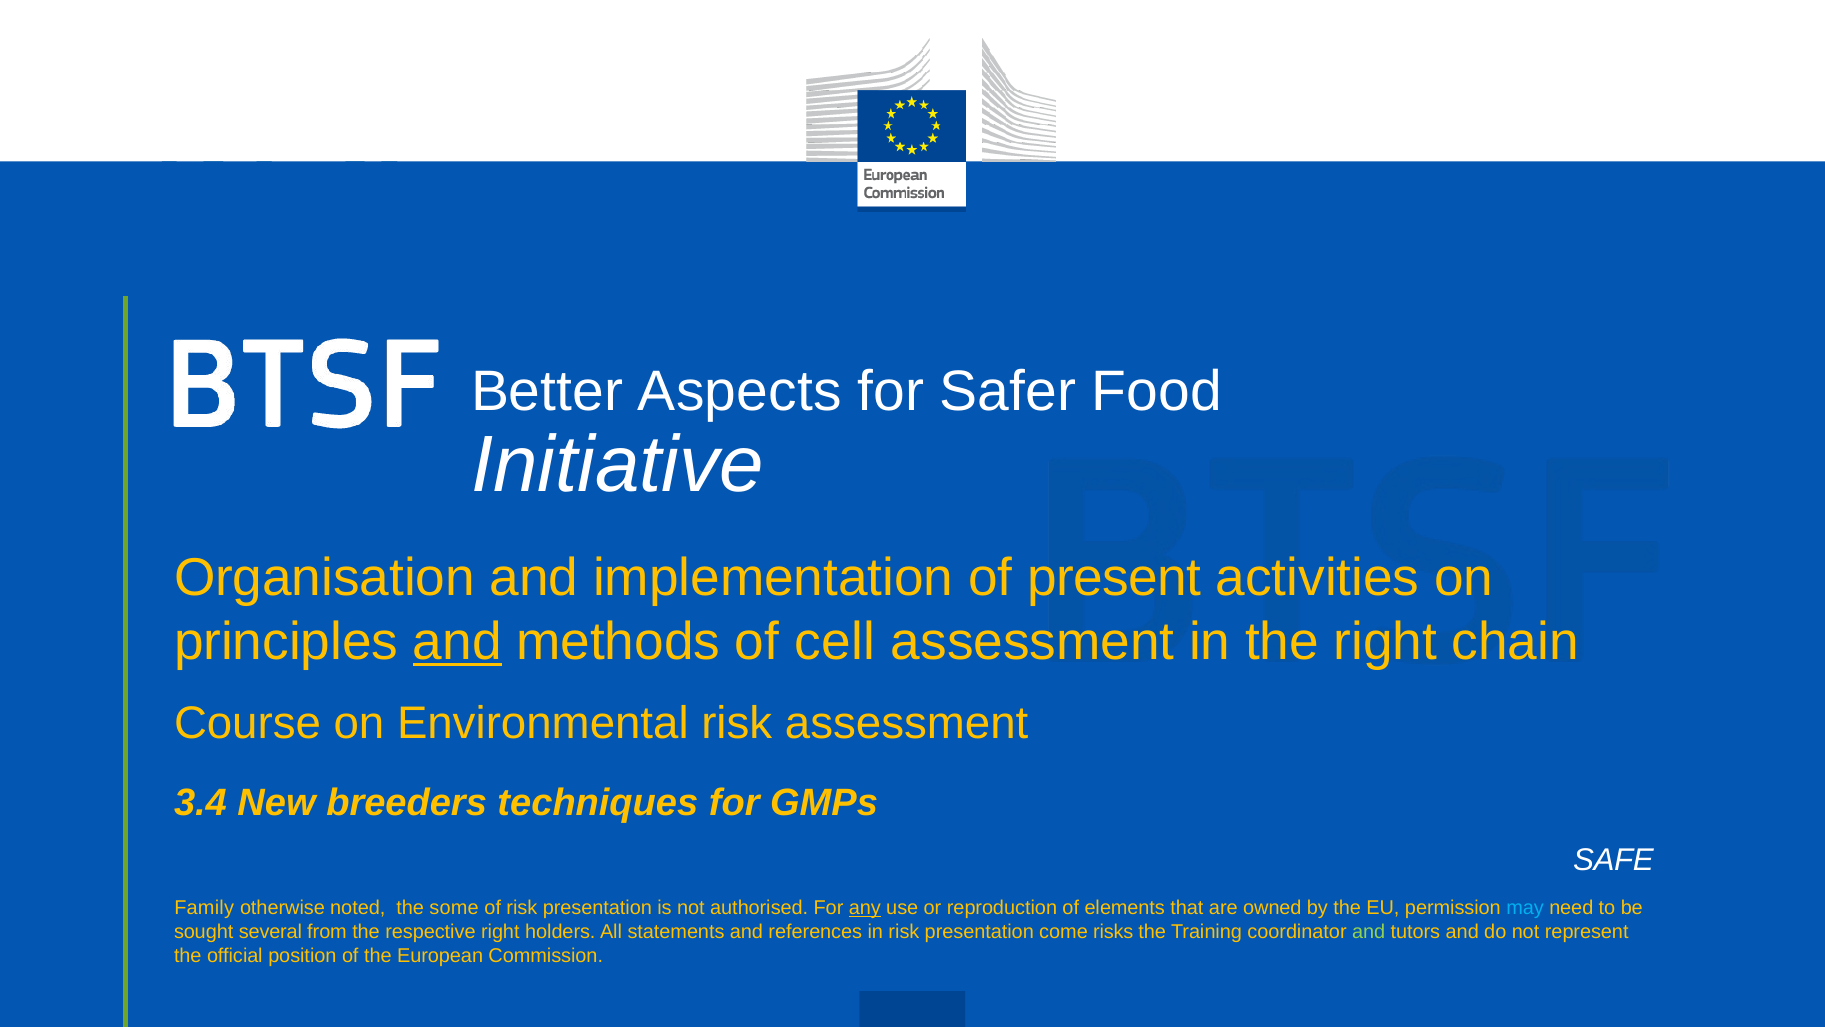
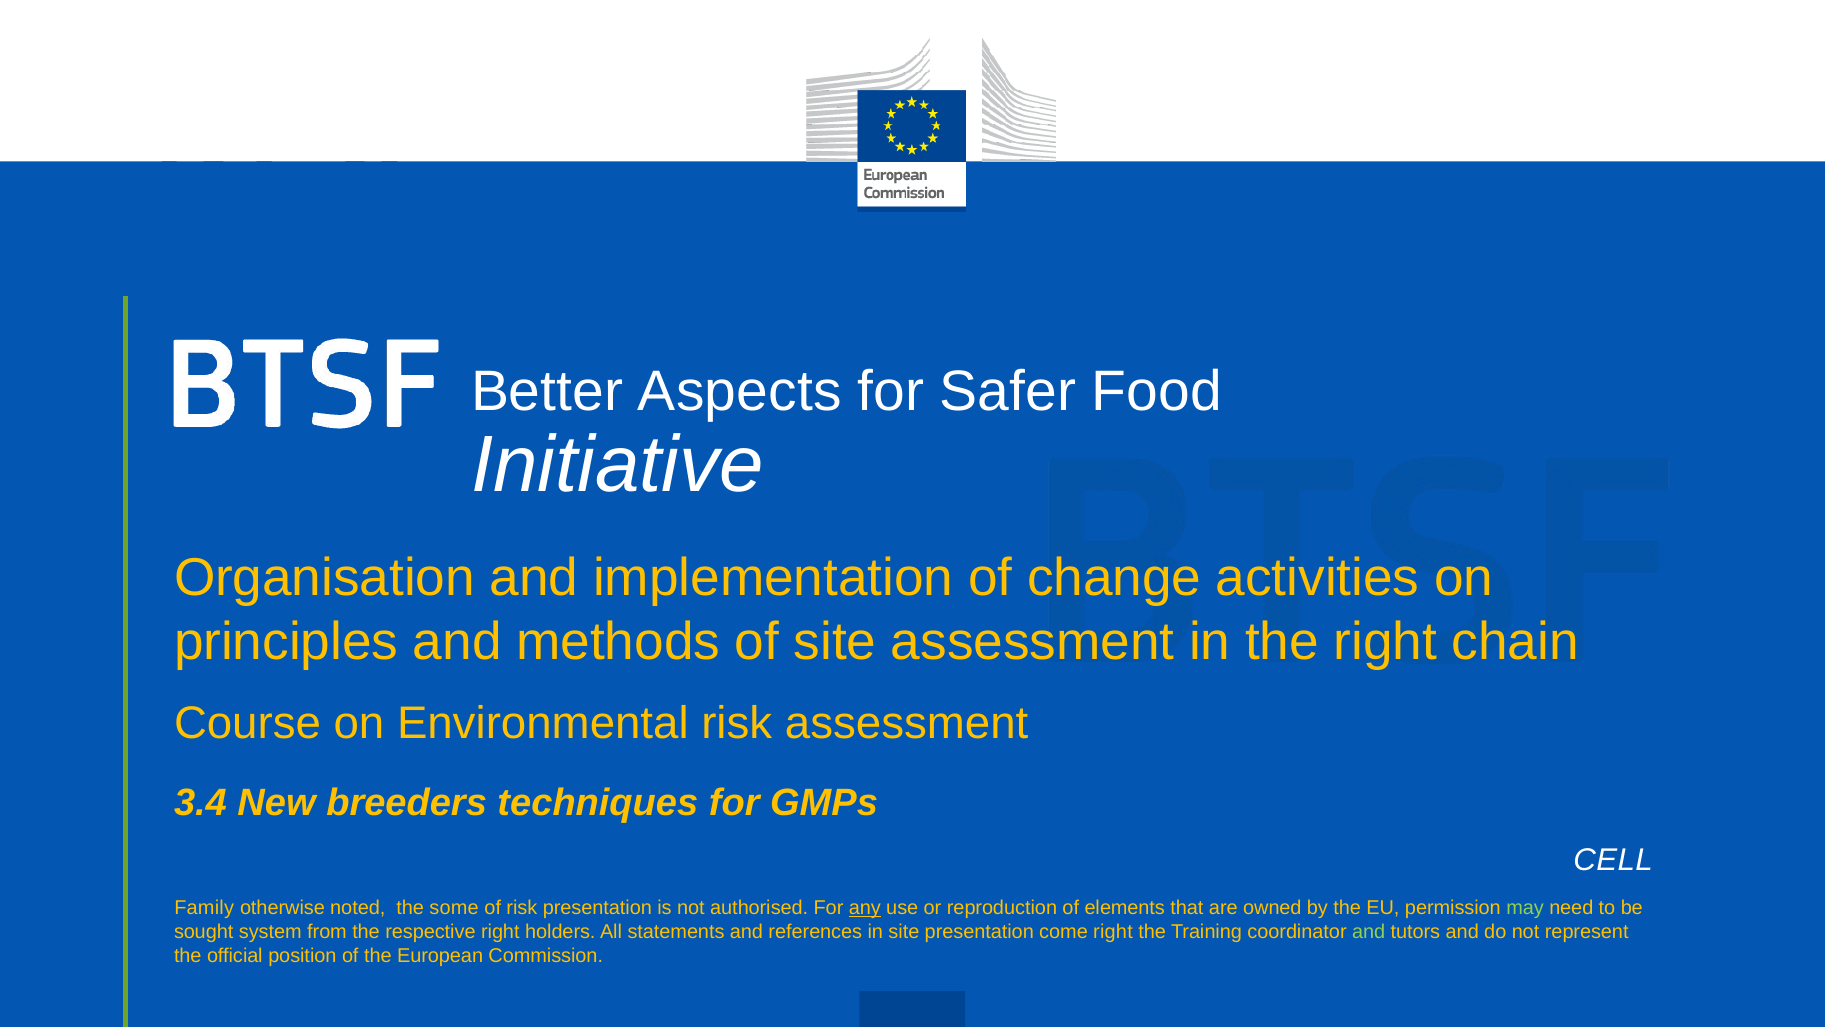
present: present -> change (1114, 577)
and underline: present -> none (457, 641)
of cell: cell -> site (835, 641)
SAFE: SAFE -> CELL (1613, 860)
may colour: light blue -> light green (1525, 908)
several: several -> system (270, 932)
in risk: risk -> site (904, 932)
come risks: risks -> right (1113, 932)
